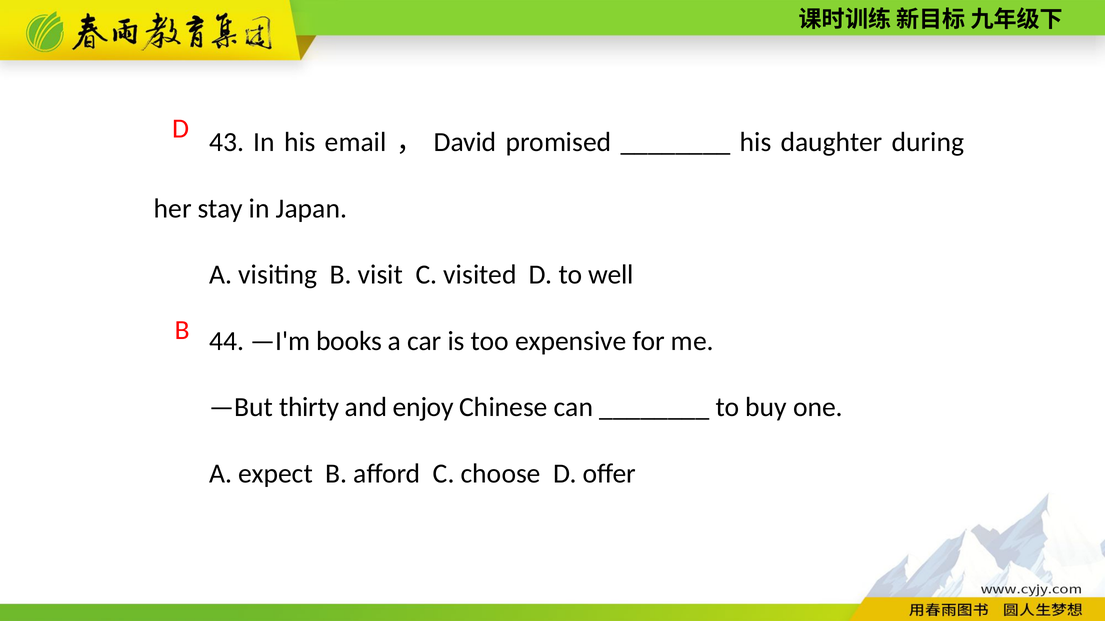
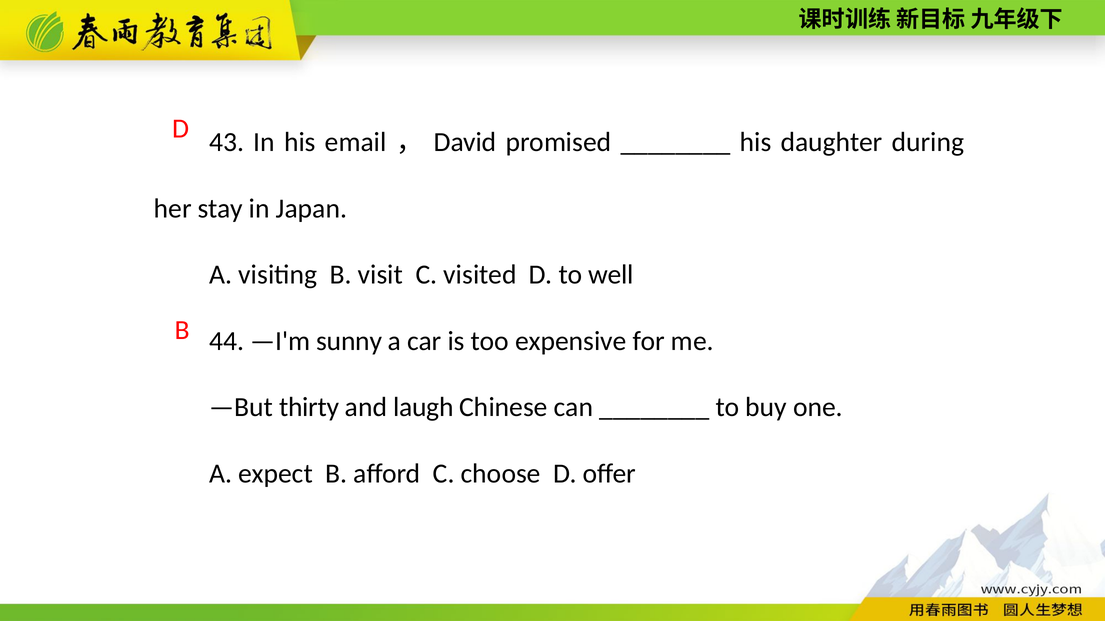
books: books -> sunny (349, 341)
enjoy: enjoy -> laugh (423, 408)
